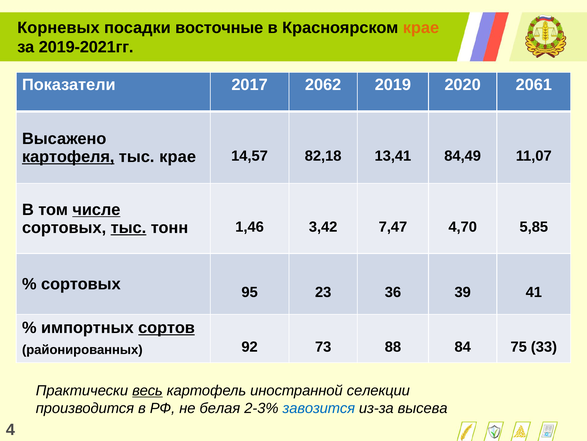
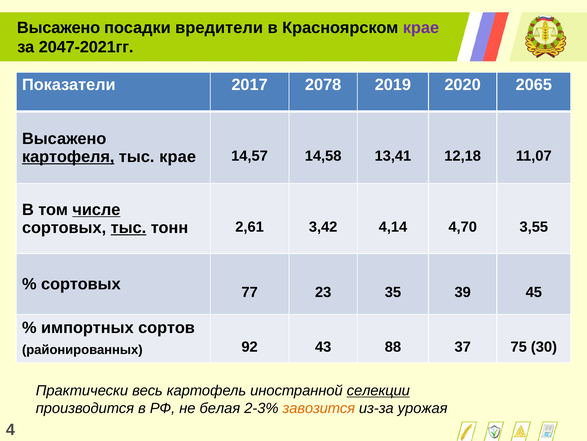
Корневых: Корневых -> Высажено (59, 28)
восточные: восточные -> вредители (219, 28)
крае colour: orange -> purple (421, 28)
2019-2021гг: 2019-2021гг -> 2047-2021гг (86, 47)
2062: 2062 -> 2078 (323, 85)
2061: 2061 -> 2065 (534, 85)
82,18: 82,18 -> 14,58 (323, 156)
84,49: 84,49 -> 12,18 (463, 156)
1,46: 1,46 -> 2,61 (250, 227)
7,47: 7,47 -> 4,14 (393, 227)
5,85: 5,85 -> 3,55 (534, 227)
95: 95 -> 77 (250, 292)
36: 36 -> 35 (393, 292)
41: 41 -> 45 (534, 292)
сортов underline: present -> none (167, 327)
73: 73 -> 43 (323, 346)
84: 84 -> 37 (463, 346)
33: 33 -> 30 (544, 346)
весь underline: present -> none (147, 390)
селекции underline: none -> present (378, 390)
завозится colour: blue -> orange (319, 408)
высева: высева -> урожая (423, 408)
